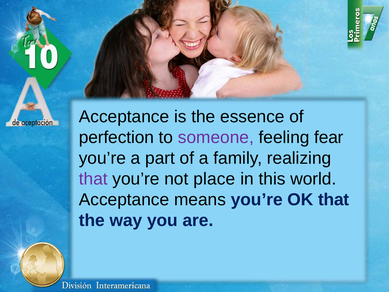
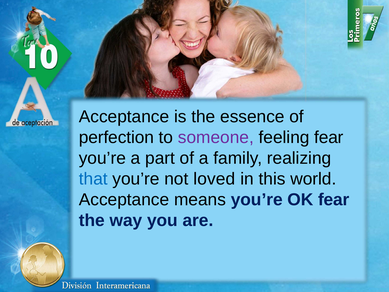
that colour: purple -> blue (93, 179)
place: place -> loved (214, 179)
OK that: that -> fear (334, 199)
